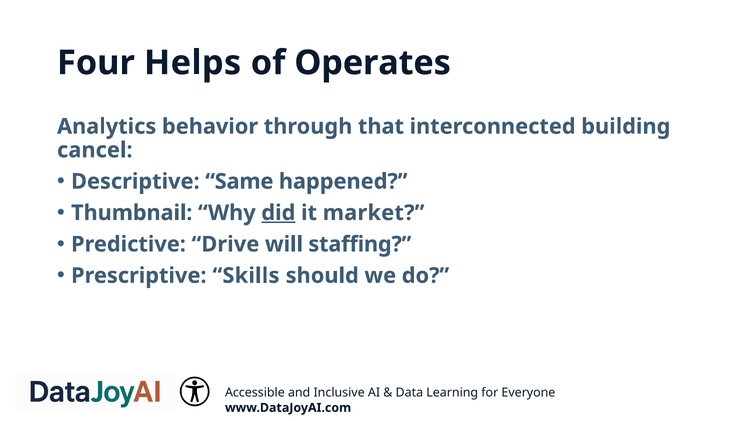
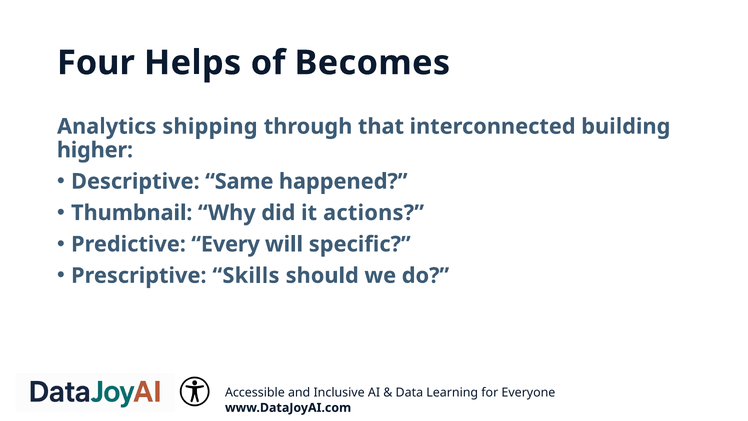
Operates: Operates -> Becomes (372, 63)
behavior: behavior -> shipping (210, 126)
cancel: cancel -> higher (95, 150)
did underline: present -> none (278, 213)
market: market -> actions (374, 213)
Drive: Drive -> Every (226, 244)
staffing: staffing -> specific (360, 244)
